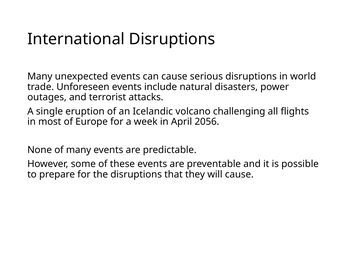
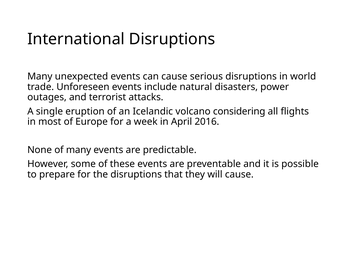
challenging: challenging -> considering (239, 111)
2056: 2056 -> 2016 (207, 121)
